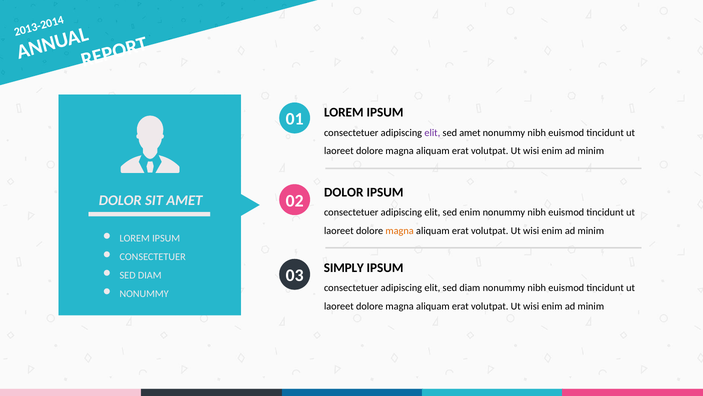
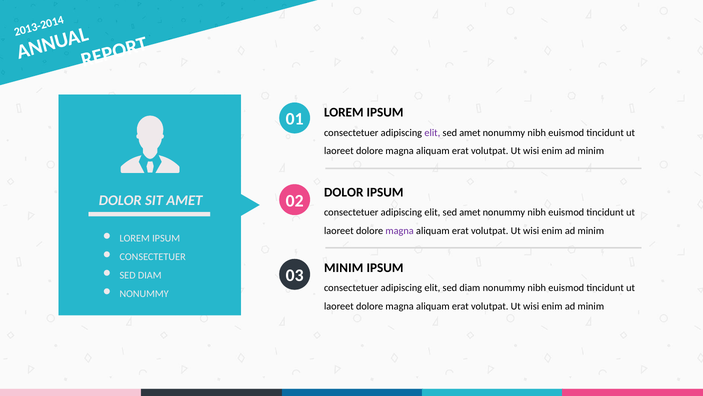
enim: enim -> amet (470, 212)
magna colour: orange -> purple (400, 231)
SIMPLY: SIMPLY -> MINIM (344, 268)
